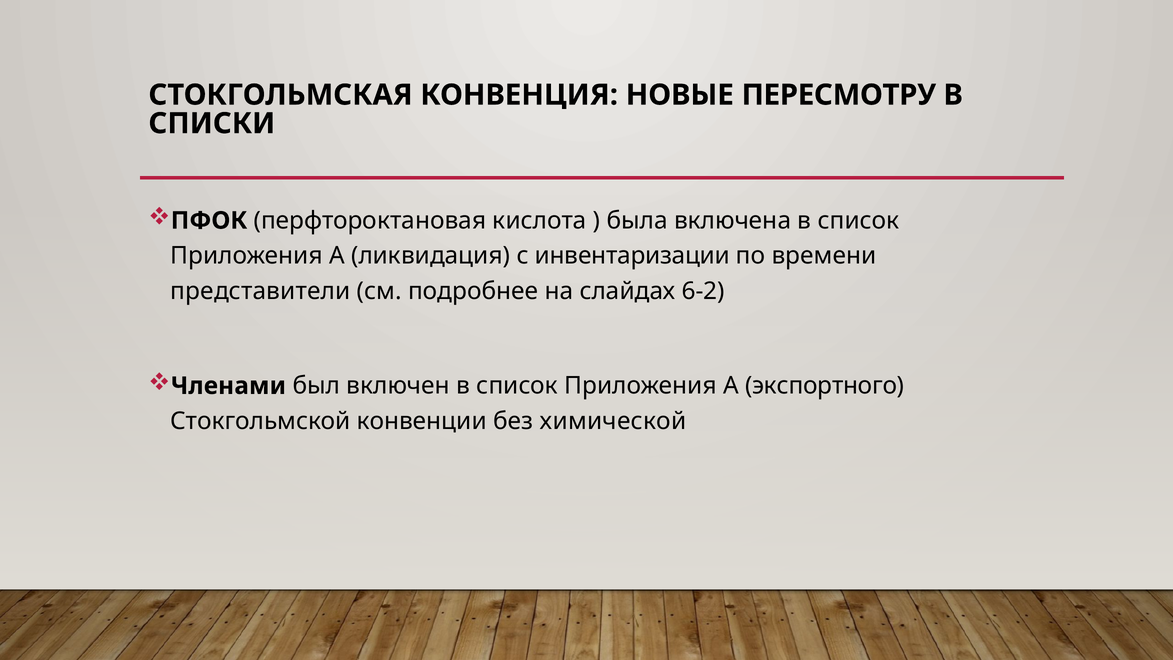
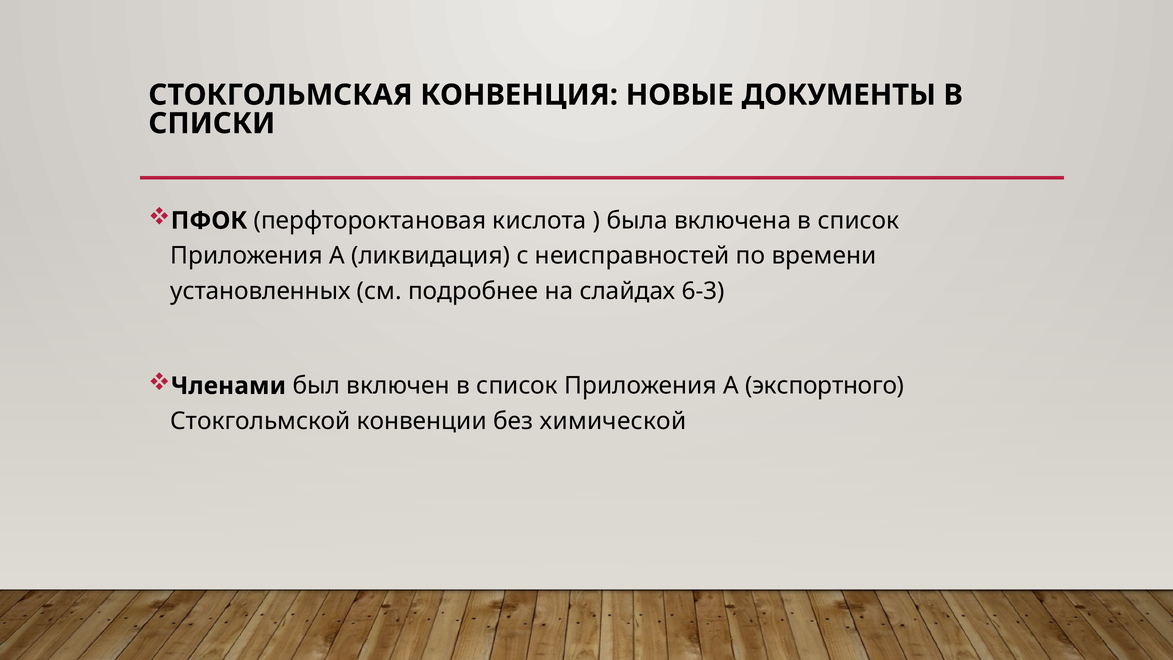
ПЕРЕСМОТРУ: ПЕРЕСМОТРУ -> ДОКУМЕНТЫ (839, 95)
инвентаризации: инвентаризации -> неисправностей (632, 256)
представители: представители -> установленных (261, 291)
6-2: 6-2 -> 6-3 (703, 291)
